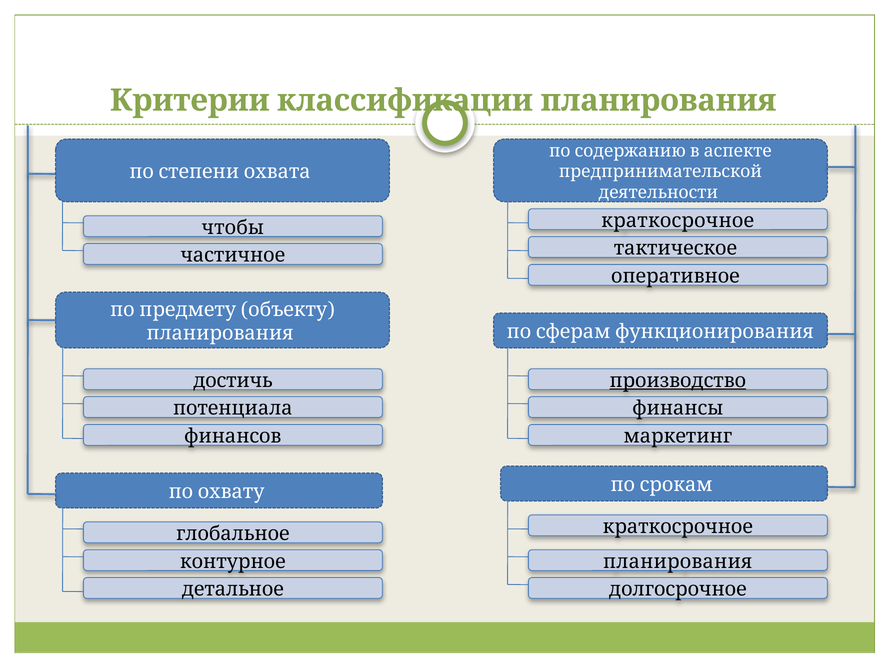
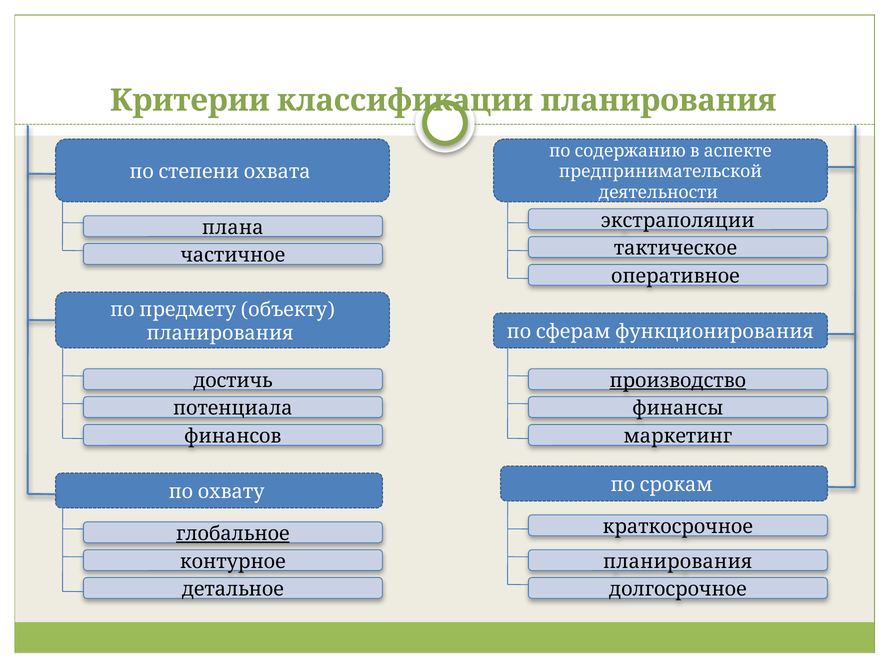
краткосрочное: краткосрочное -> экстраполяции (678, 220)
чтобы: чтобы -> плана (233, 227)
глобальное underline: none -> present (233, 533)
